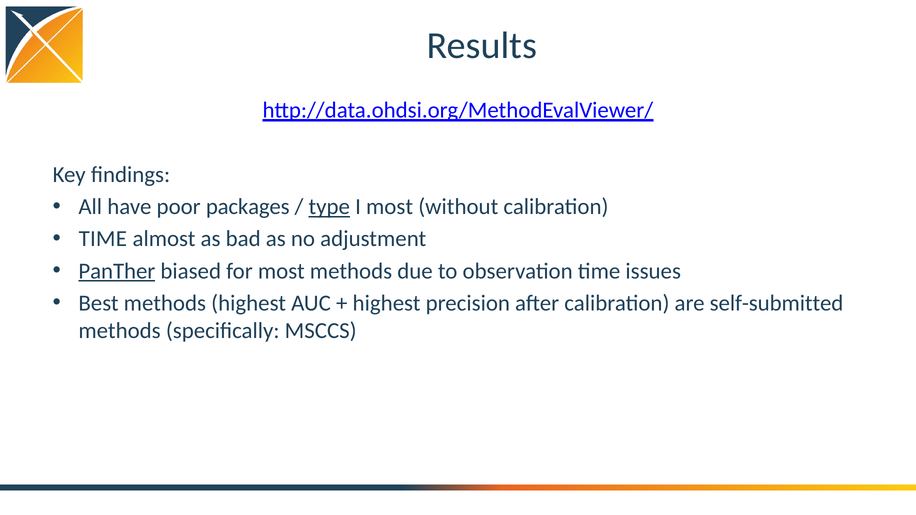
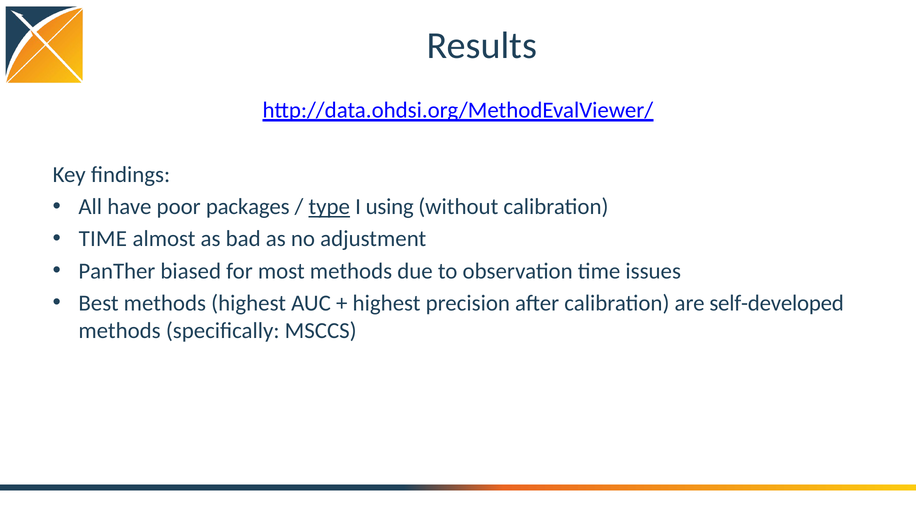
I most: most -> using (390, 207)
PanTher underline: present -> none (117, 271)
self-submitted: self-submitted -> self-developed (777, 303)
